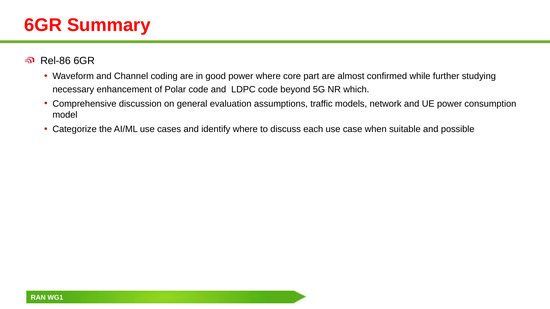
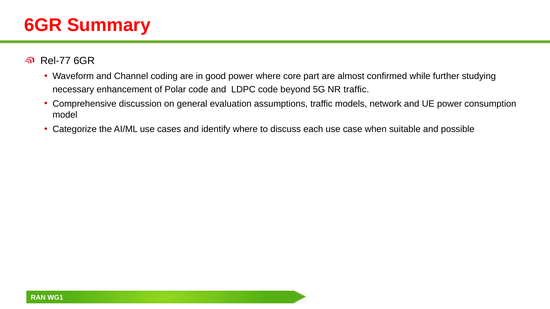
Rel-86: Rel-86 -> Rel-77 (56, 61)
NR which: which -> traffic (356, 89)
